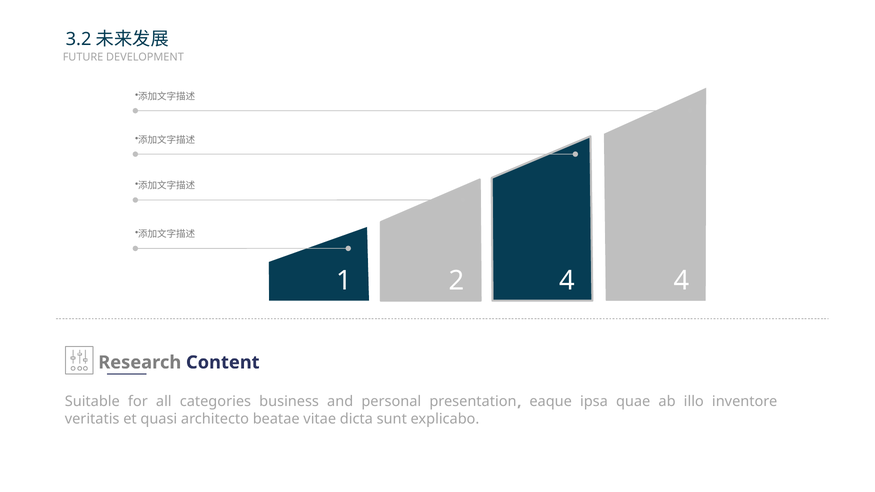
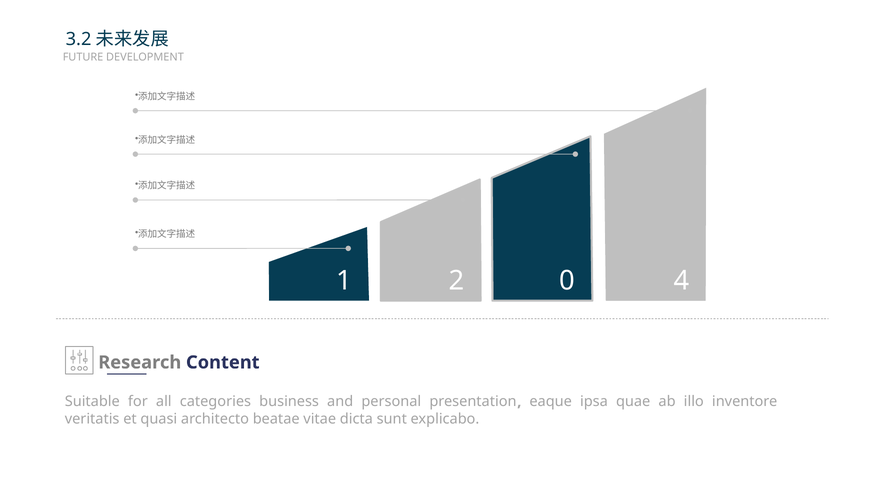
2 4: 4 -> 0 (567, 281)
